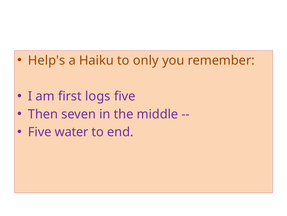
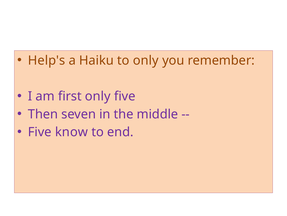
first logs: logs -> only (98, 96)
water: water -> know (71, 132)
